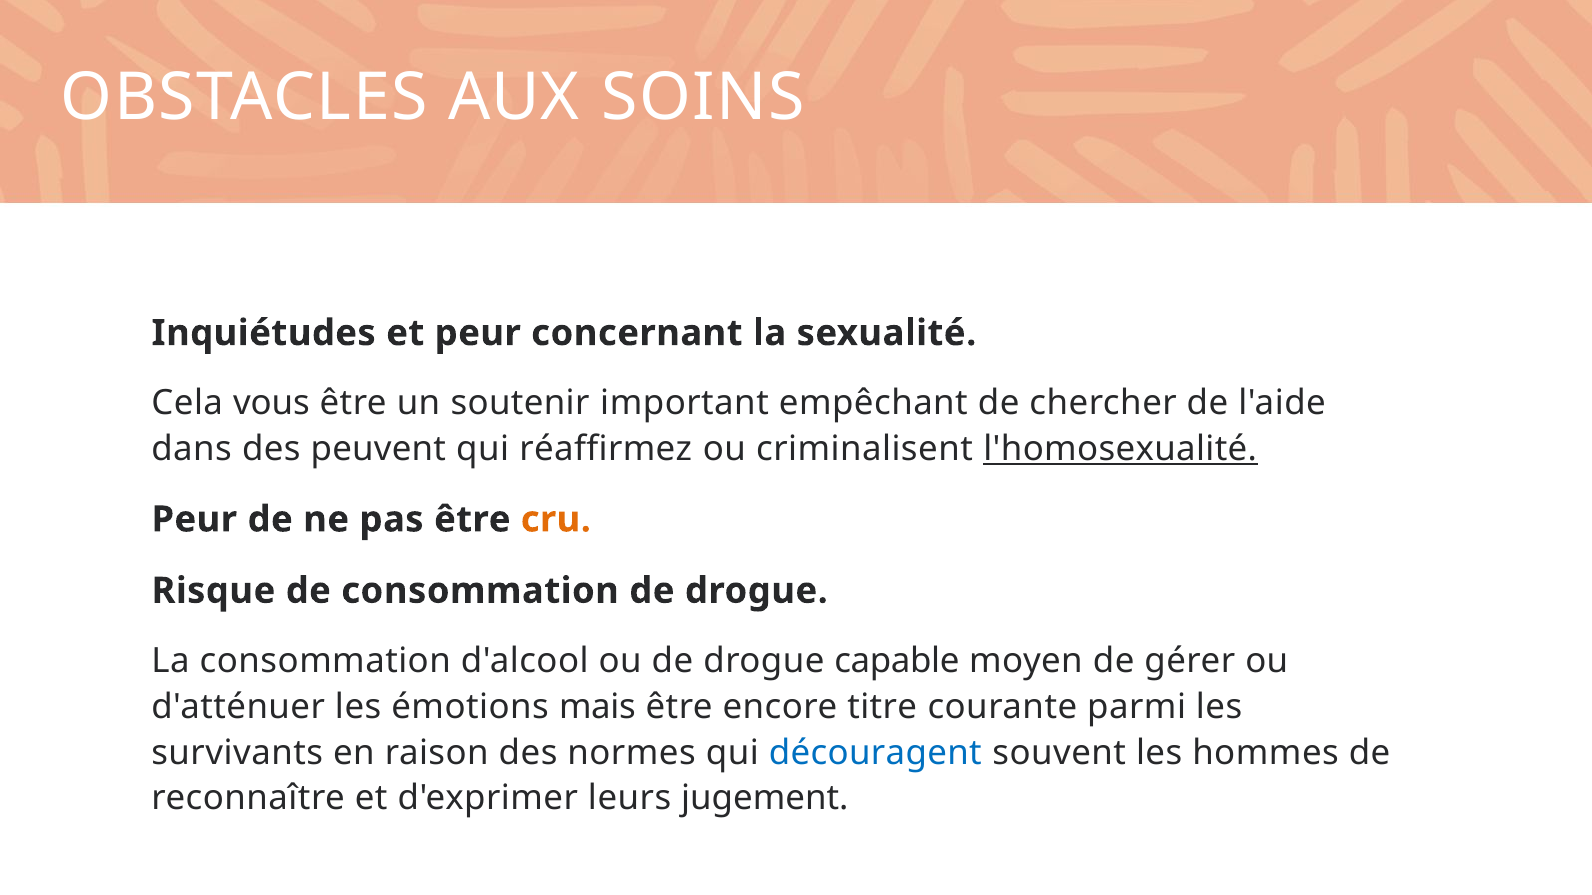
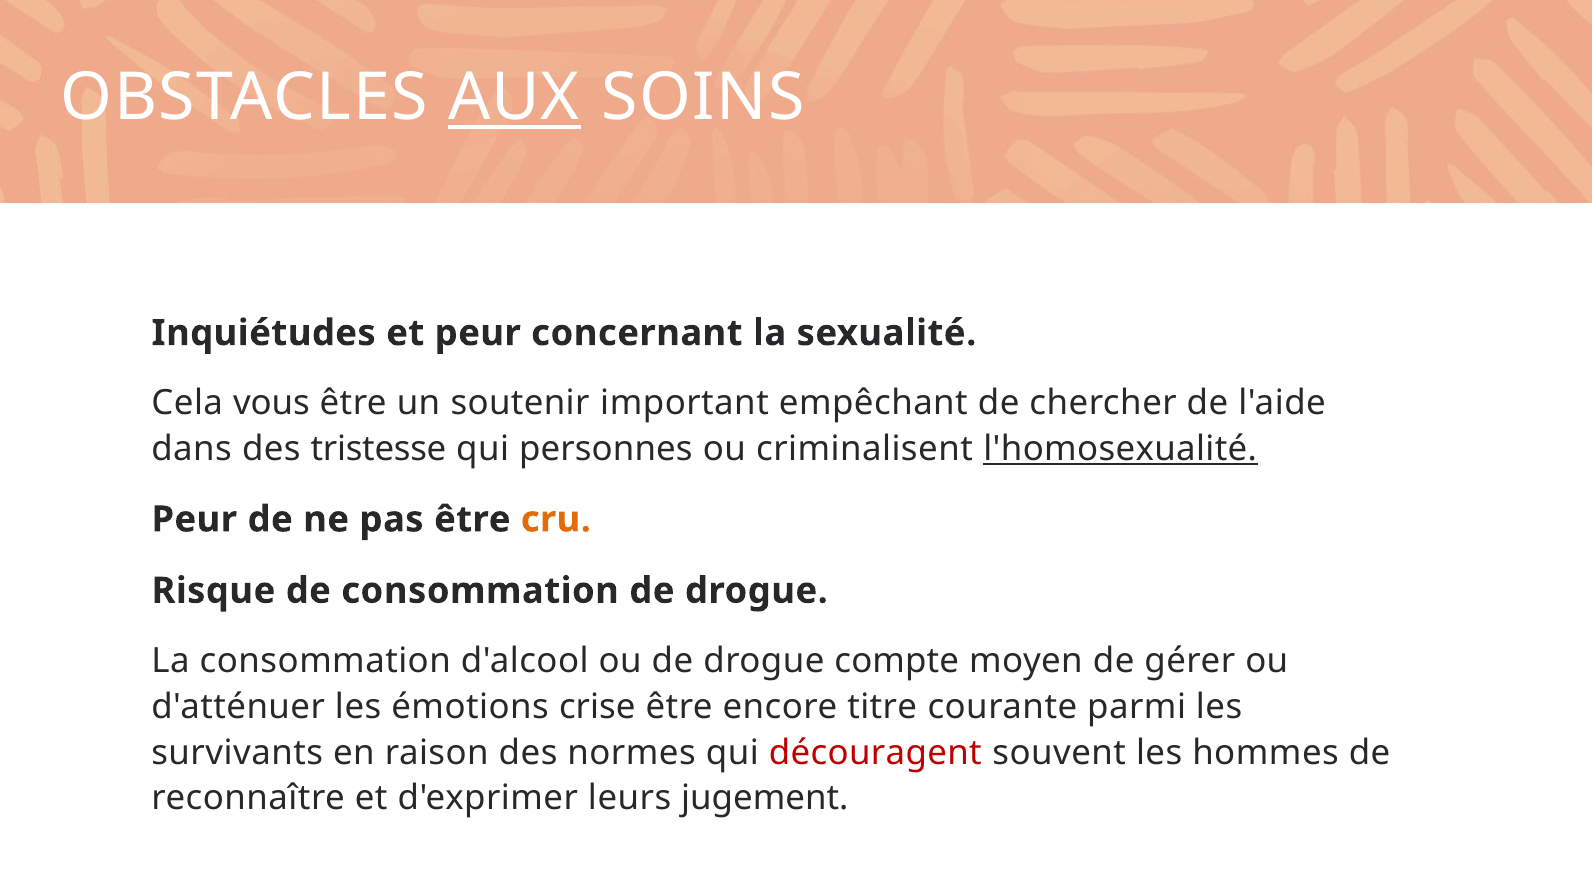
AUX underline: none -> present (514, 98)
peuvent: peuvent -> tristesse (379, 449)
réaffirmez: réaffirmez -> personnes (606, 449)
capable: capable -> compte (897, 661)
mais: mais -> crise (597, 707)
découragent colour: blue -> red (875, 753)
